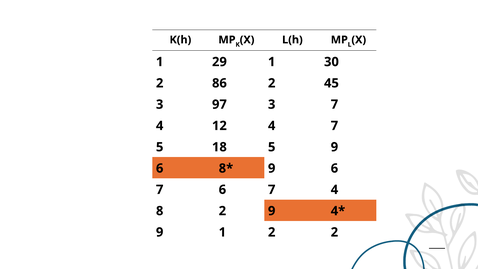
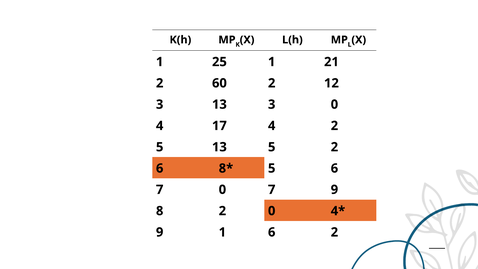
29: 29 -> 25 (219, 62)
30: 30 -> 21 (331, 62)
86: 86 -> 60 (219, 83)
45: 45 -> 12 (331, 83)
3 97: 97 -> 13 (219, 104)
3 7: 7 -> 0 (334, 104)
12: 12 -> 17 (219, 126)
4 7: 7 -> 2 (334, 126)
5 18: 18 -> 13 (219, 147)
5 9: 9 -> 2 (334, 147)
9: 9 -> 5 (272, 168)
7 6: 6 -> 0 (222, 190)
4: 4 -> 9 (334, 190)
2 9: 9 -> 0 (272, 211)
1 2: 2 -> 6 (272, 232)
